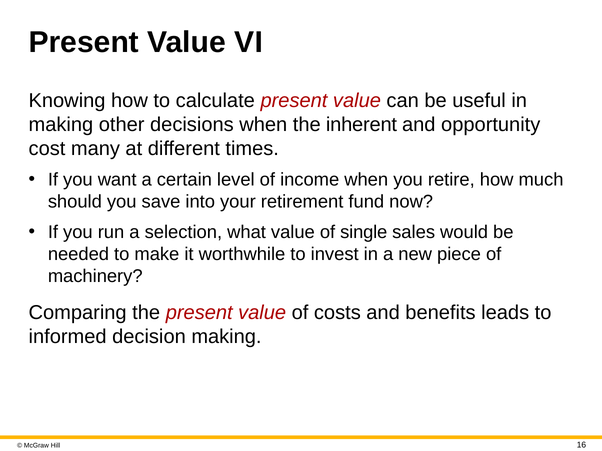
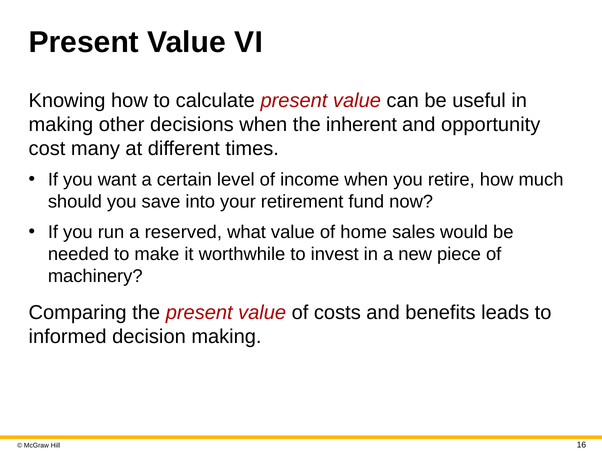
selection: selection -> reserved (183, 232)
single: single -> home (364, 232)
